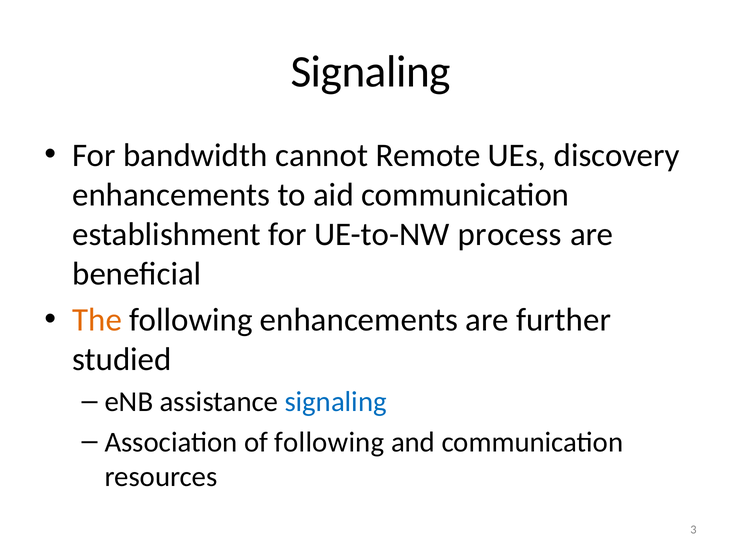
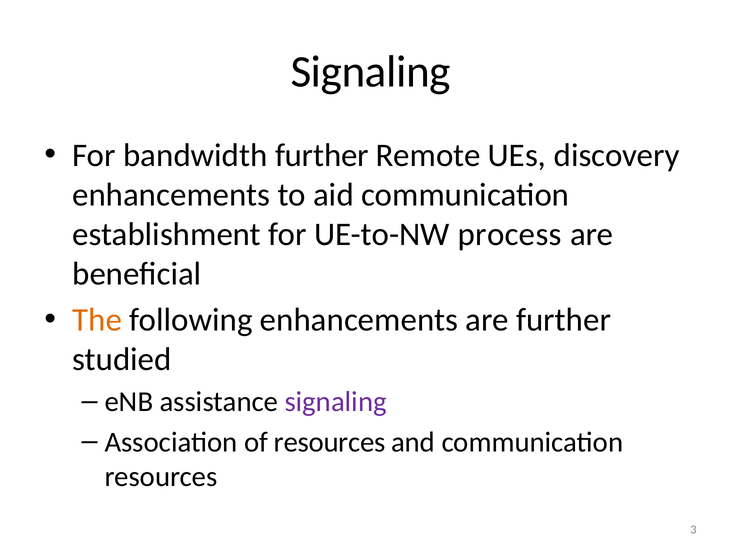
bandwidth cannot: cannot -> further (322, 155)
signaling colour: blue -> purple (336, 402)
of following: following -> resources (330, 443)
